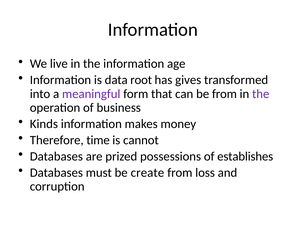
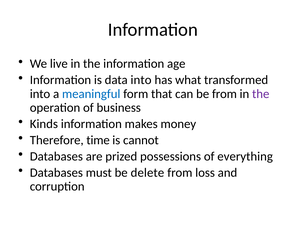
data root: root -> into (141, 80)
gives: gives -> what (188, 80)
meaningful colour: purple -> blue (91, 94)
establishes: establishes -> everything (245, 156)
create: create -> delete (147, 172)
